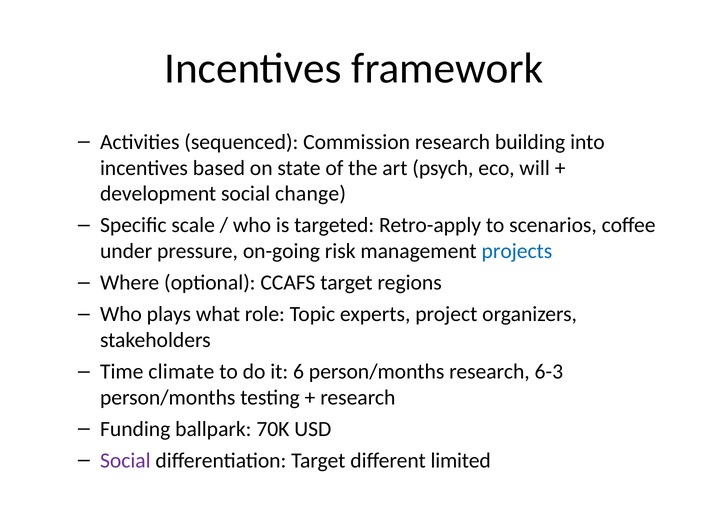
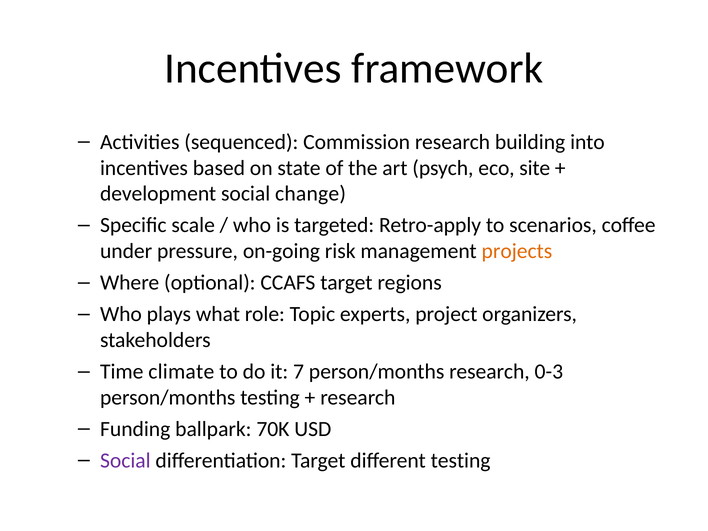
will: will -> site (535, 168)
projects colour: blue -> orange (517, 251)
6: 6 -> 7 (298, 372)
6-3: 6-3 -> 0-3 (549, 372)
different limited: limited -> testing (461, 461)
